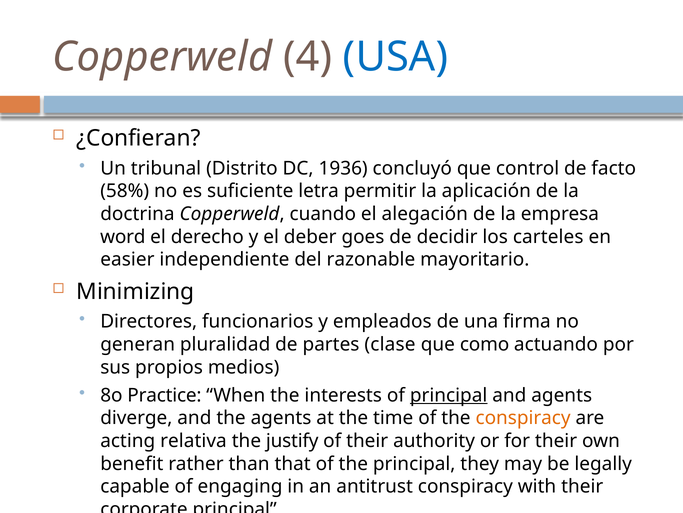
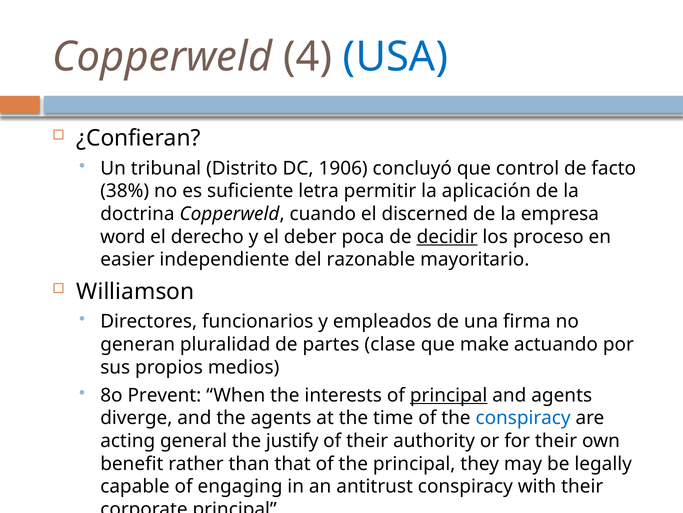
1936: 1936 -> 1906 (343, 168)
58%: 58% -> 38% (125, 191)
alegación: alegación -> discerned (425, 214)
goes: goes -> poca (363, 236)
decidir underline: none -> present (447, 236)
carteles: carteles -> proceso (548, 236)
Minimizing: Minimizing -> Williamson (135, 291)
como: como -> make (484, 344)
Practice: Practice -> Prevent (164, 395)
conspiracy colour: orange -> blue (523, 418)
relativa: relativa -> general (194, 440)
